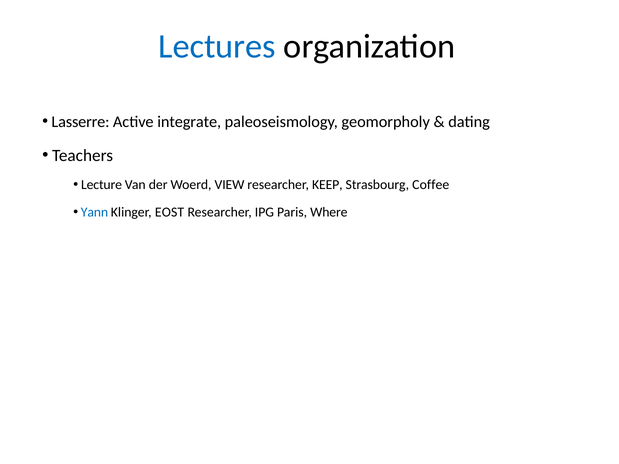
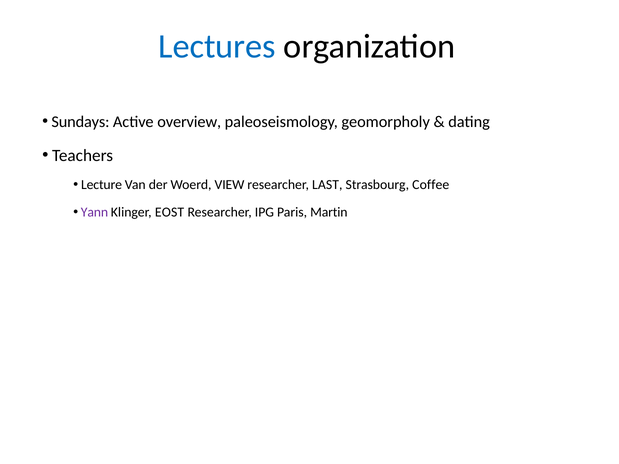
Lasserre: Lasserre -> Sundays (80, 122)
integrate: integrate -> overview (189, 122)
KEEP: KEEP -> LAST (327, 185)
Yann colour: blue -> purple (94, 213)
Where: Where -> Martin (329, 213)
